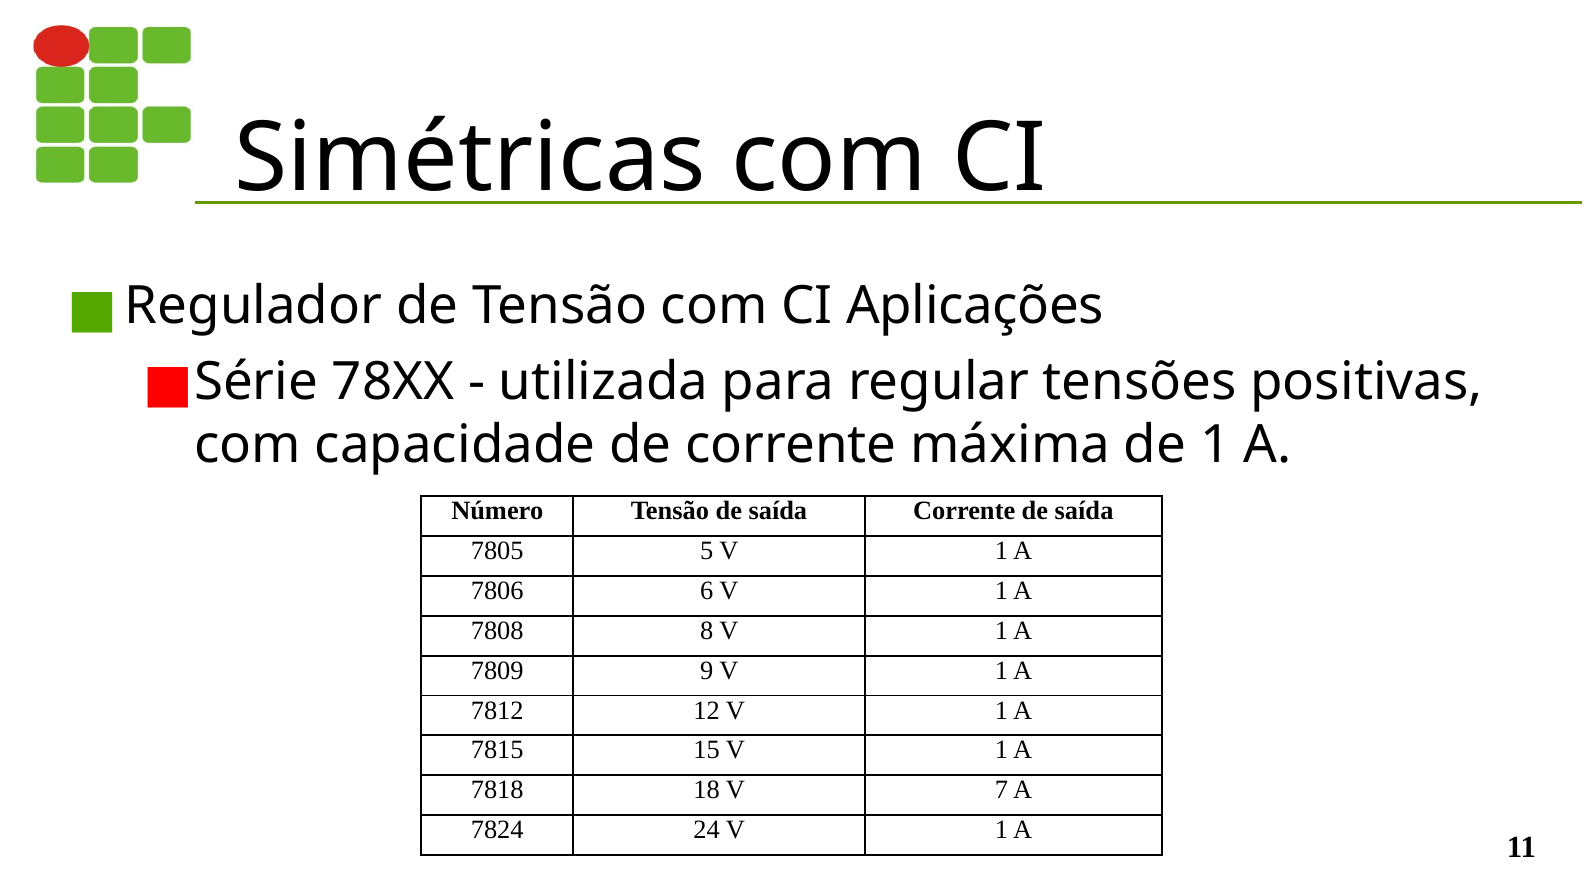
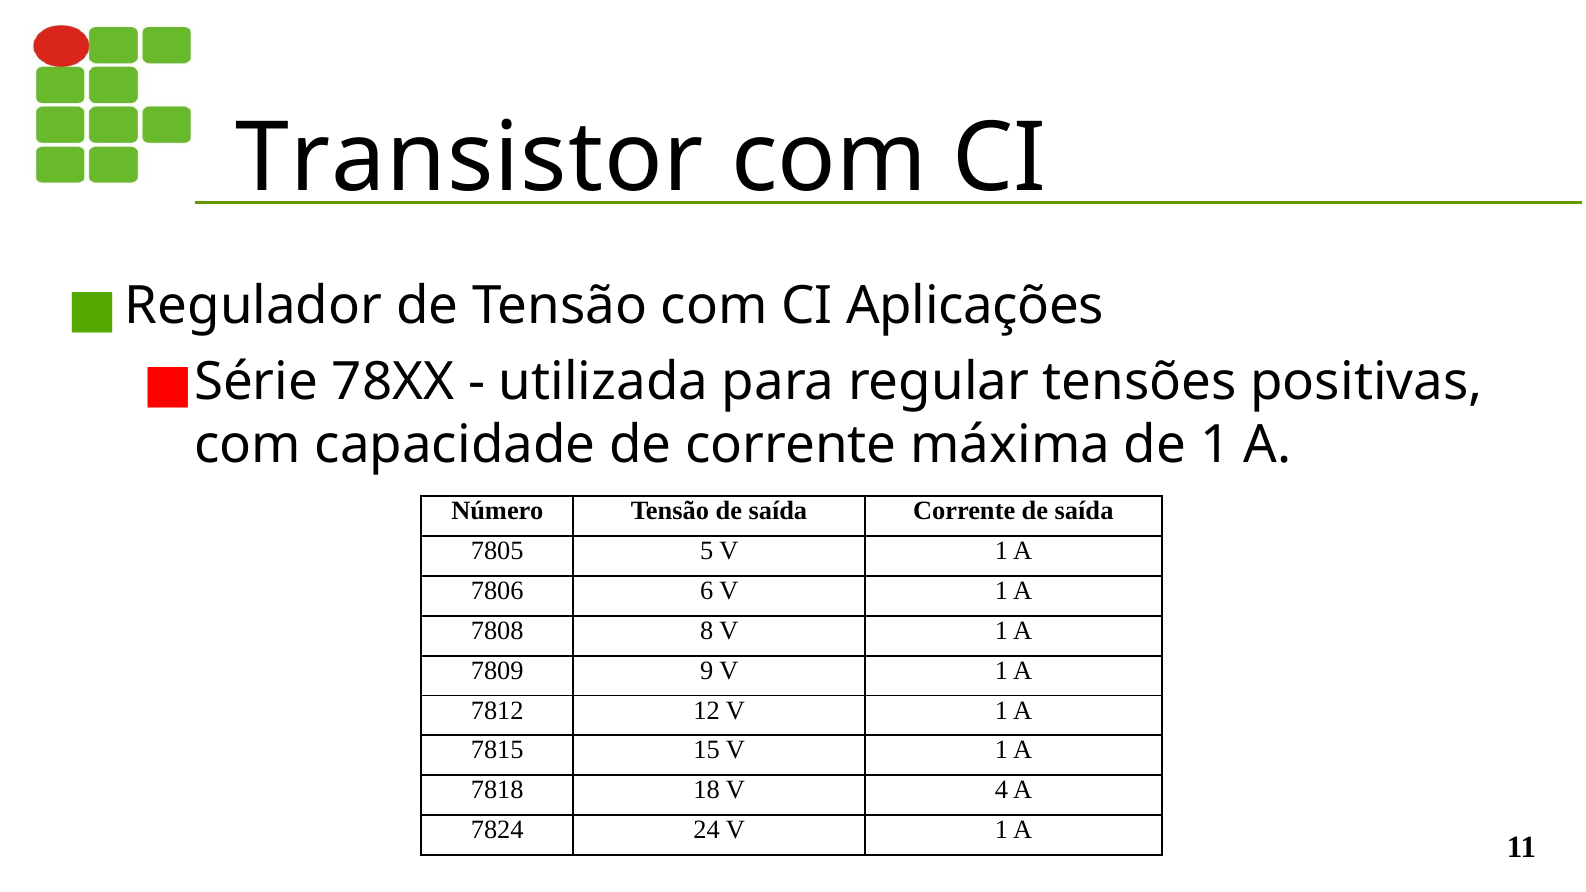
Simétricas: Simétricas -> Transistor (470, 159)
7: 7 -> 4 (1001, 790)
